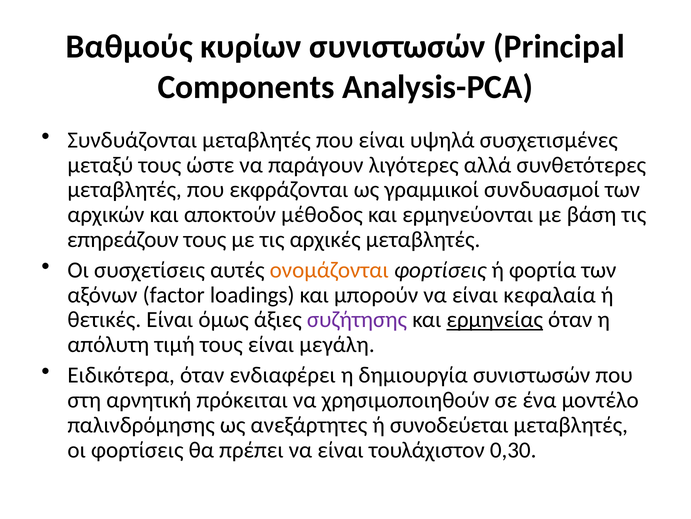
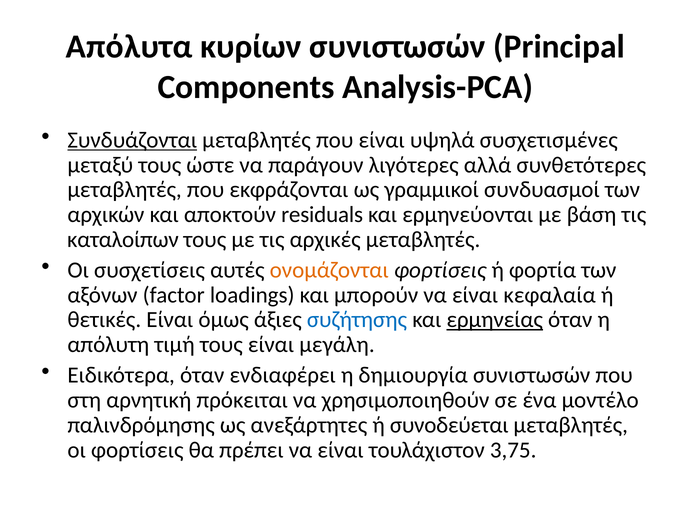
Βαθμούς: Βαθμούς -> Απόλυτα (129, 47)
Συνδυάζονται underline: none -> present (132, 140)
μέθοδος: μέθοδος -> residuals (322, 214)
επηρεάζουν: επηρεάζουν -> καταλοίπων (123, 239)
συζήτησης colour: purple -> blue (357, 319)
0,30: 0,30 -> 3,75 (513, 449)
